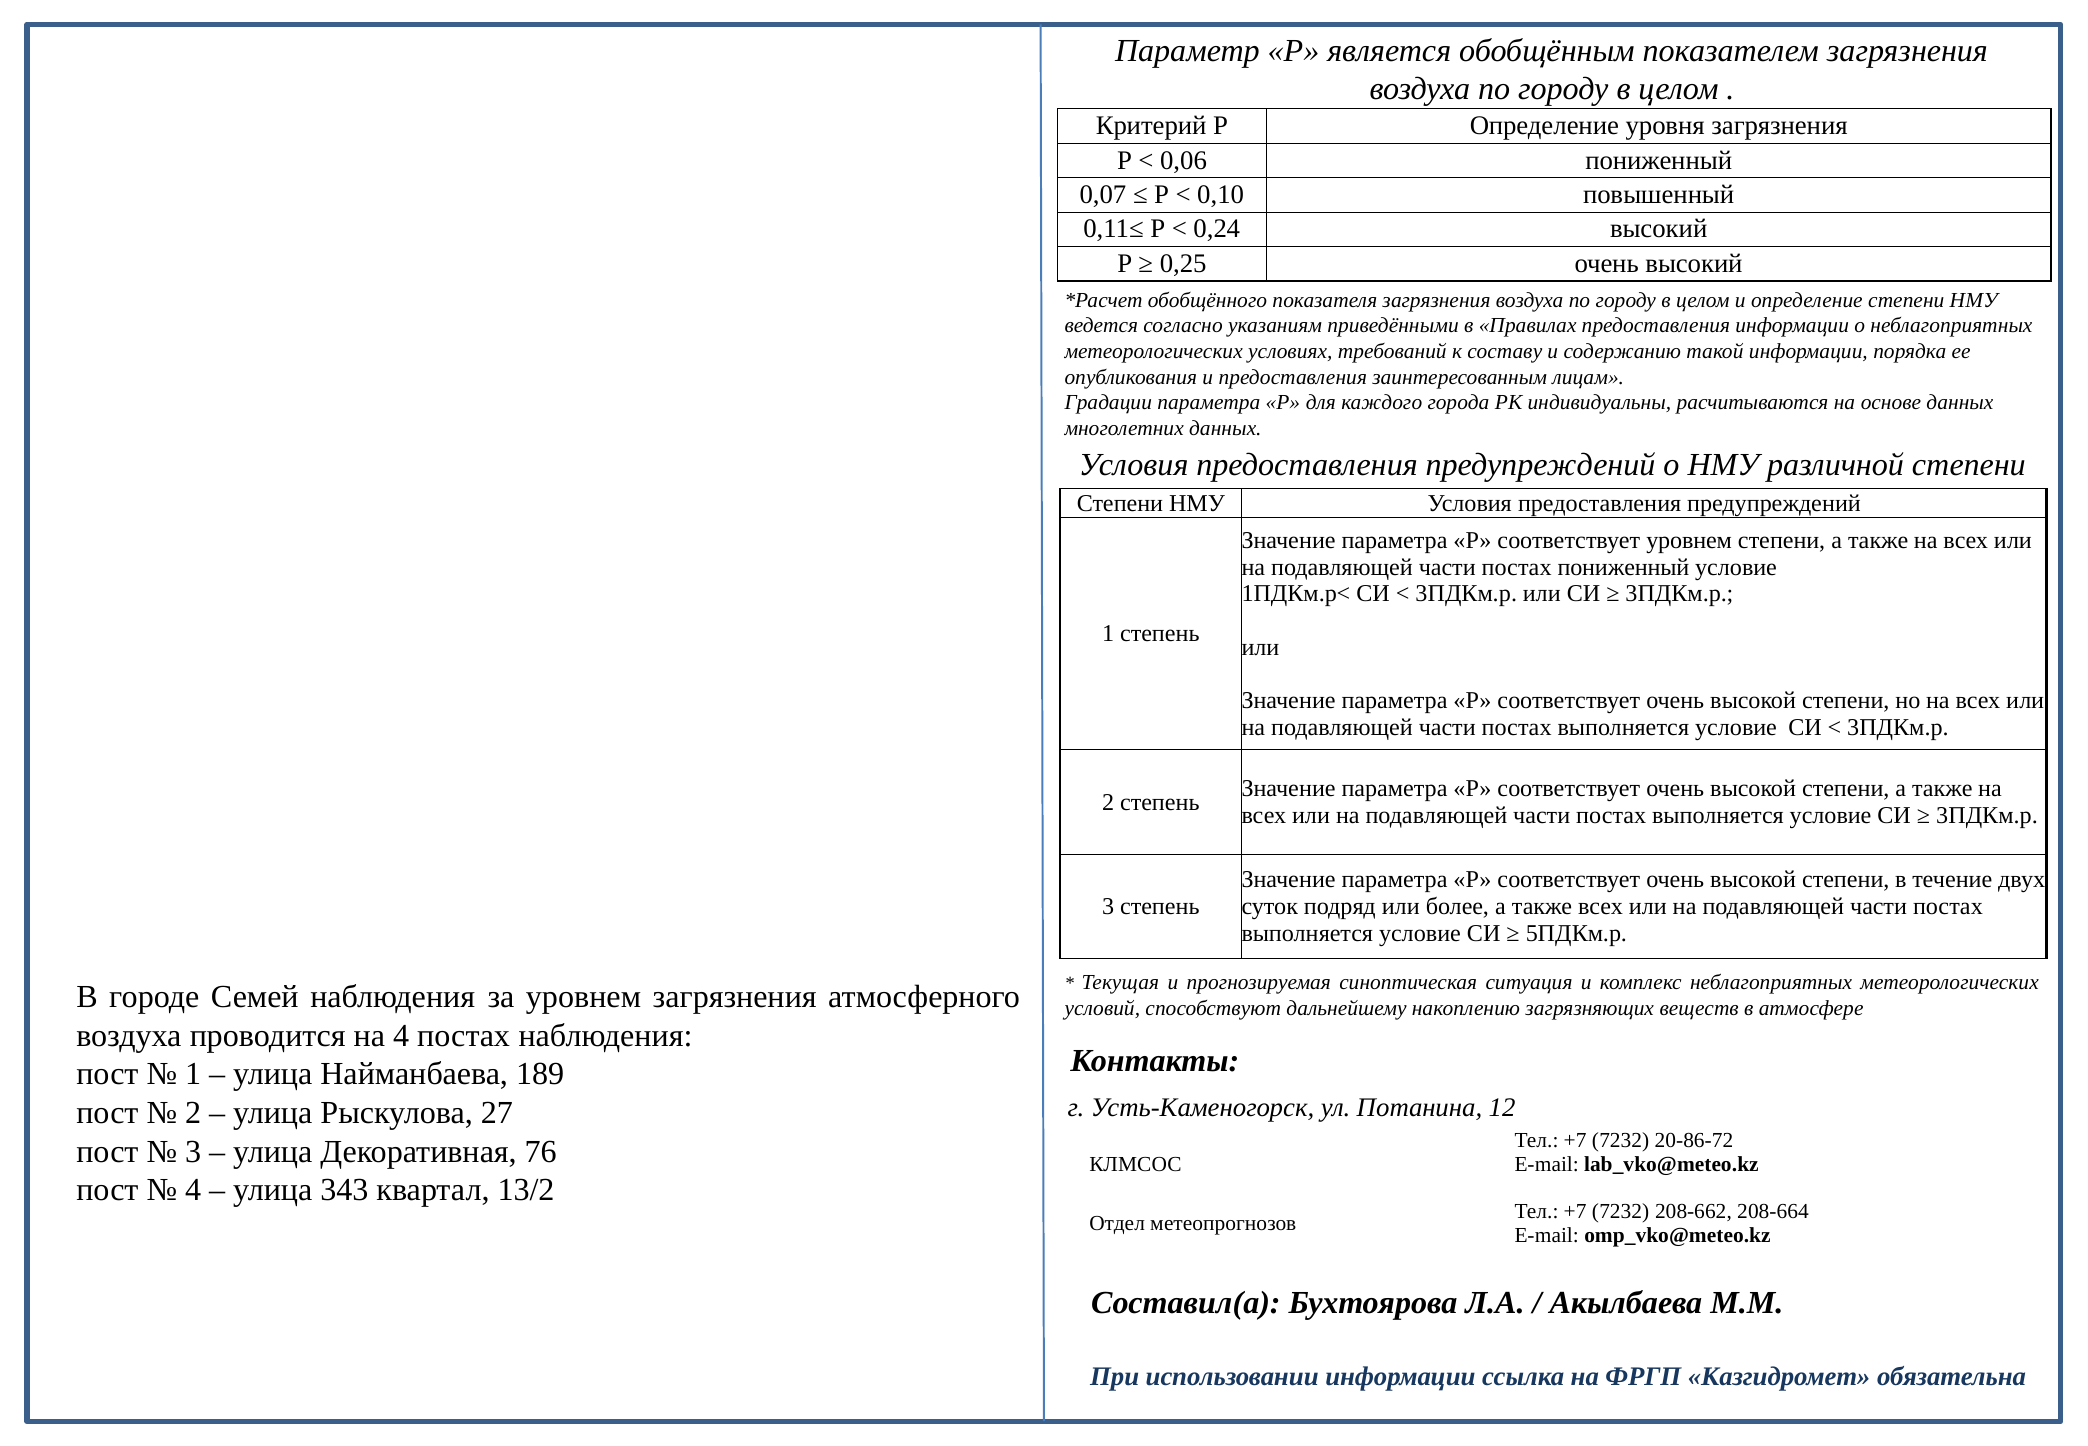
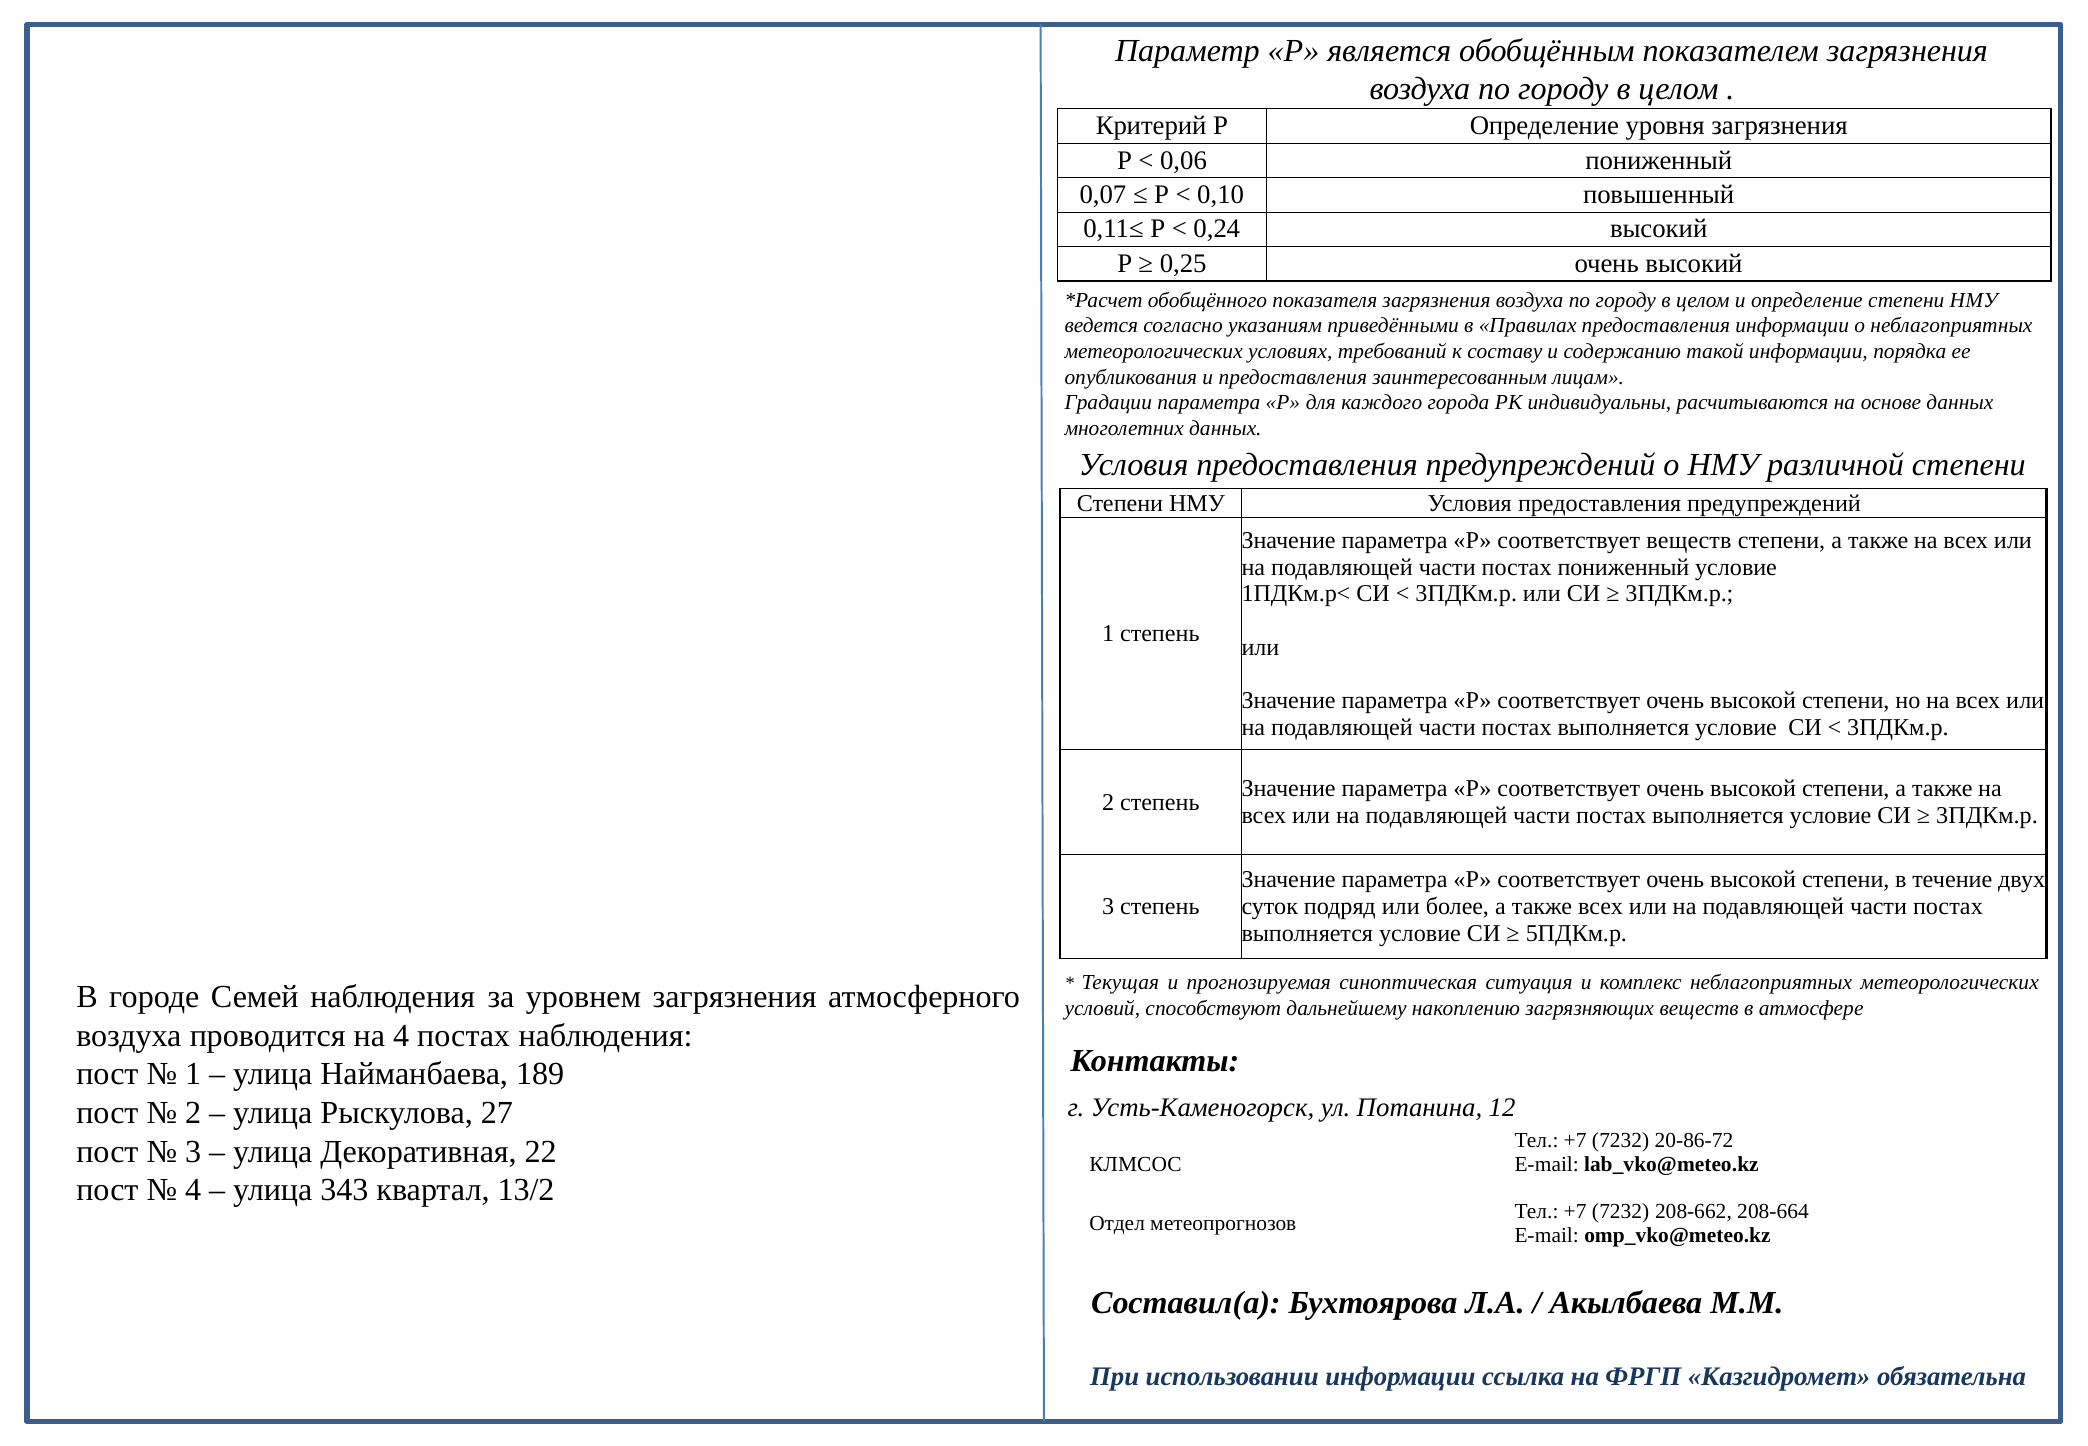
соответствует уровнем: уровнем -> веществ (1689, 540)
76: 76 -> 22 (541, 1151)
